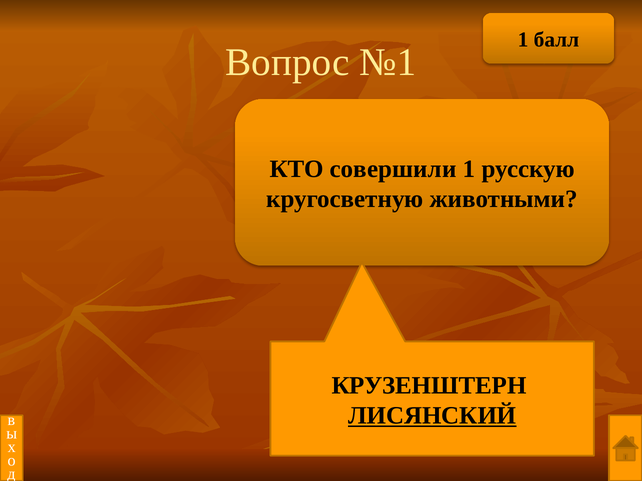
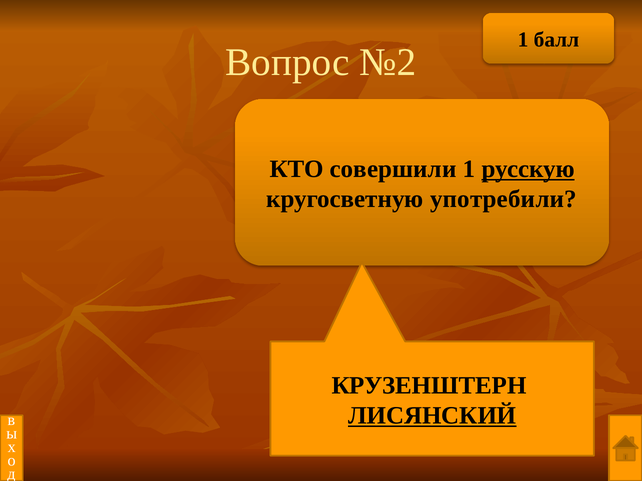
№1: №1 -> №2 (388, 62)
русскую underline: none -> present (528, 169)
животными: животными -> употребили (504, 199)
